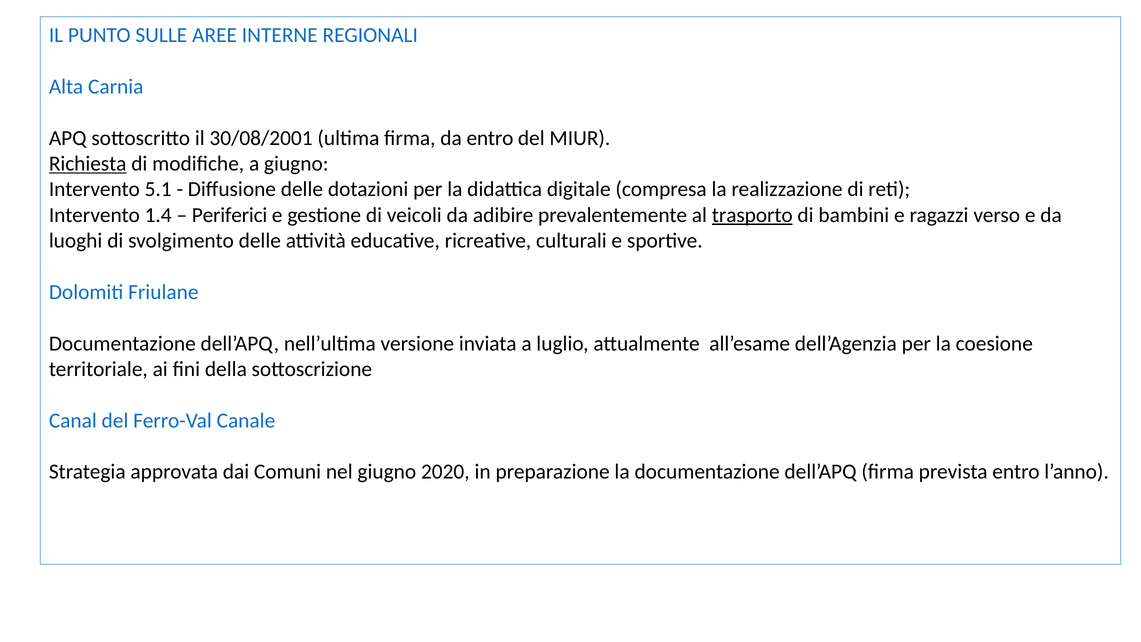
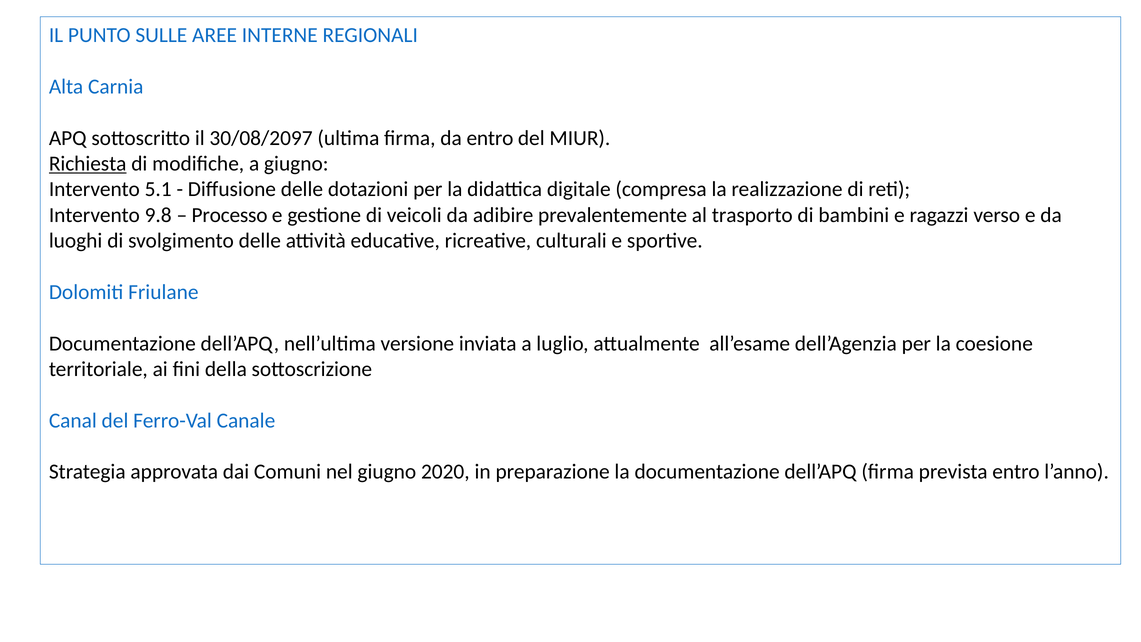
30/08/2001: 30/08/2001 -> 30/08/2097 (261, 138)
1.4: 1.4 -> 9.8 (158, 215)
Periferici: Periferici -> Processo (230, 215)
trasporto underline: present -> none (752, 215)
